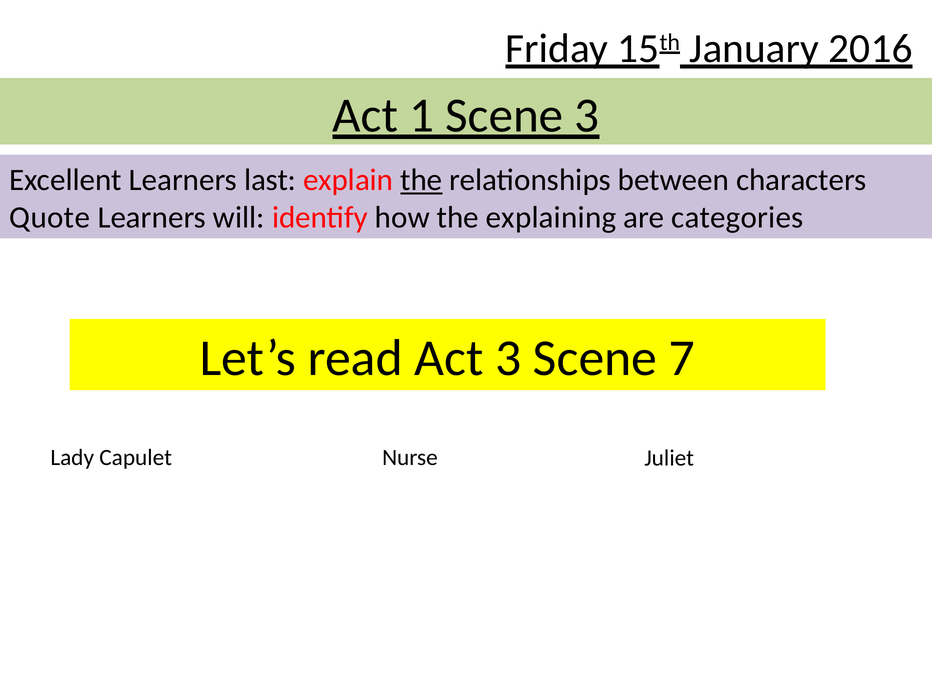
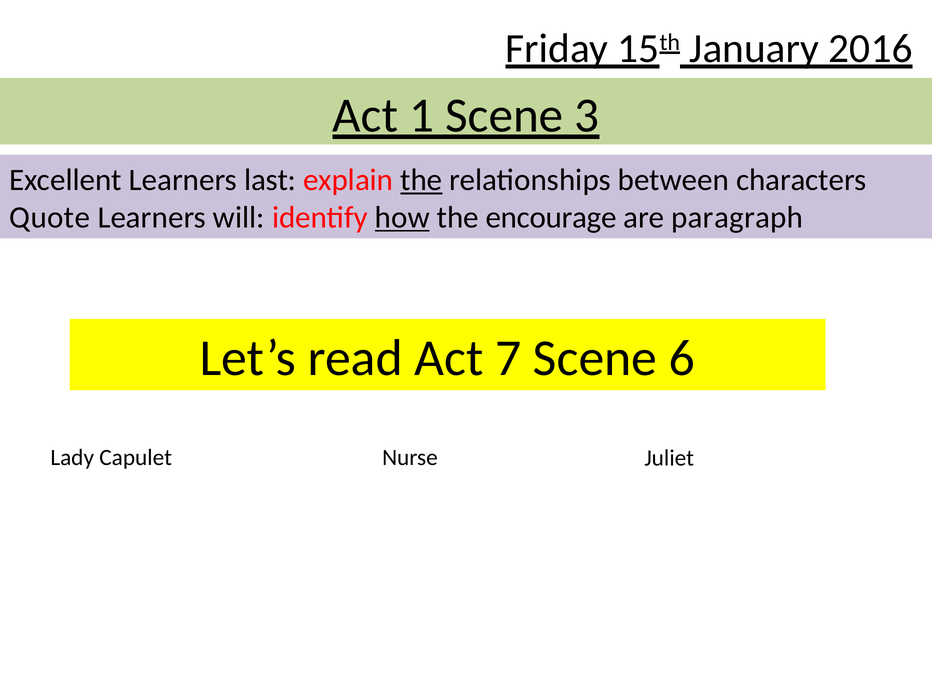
how underline: none -> present (402, 217)
explaining: explaining -> encourage (551, 217)
categories: categories -> paragraph (737, 217)
Act 3: 3 -> 7 (508, 358)
7: 7 -> 6 (682, 358)
